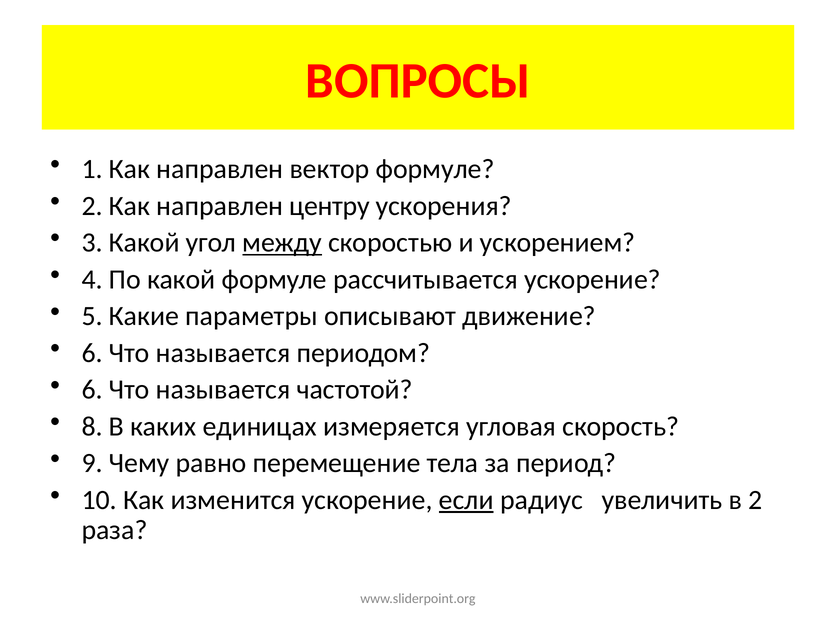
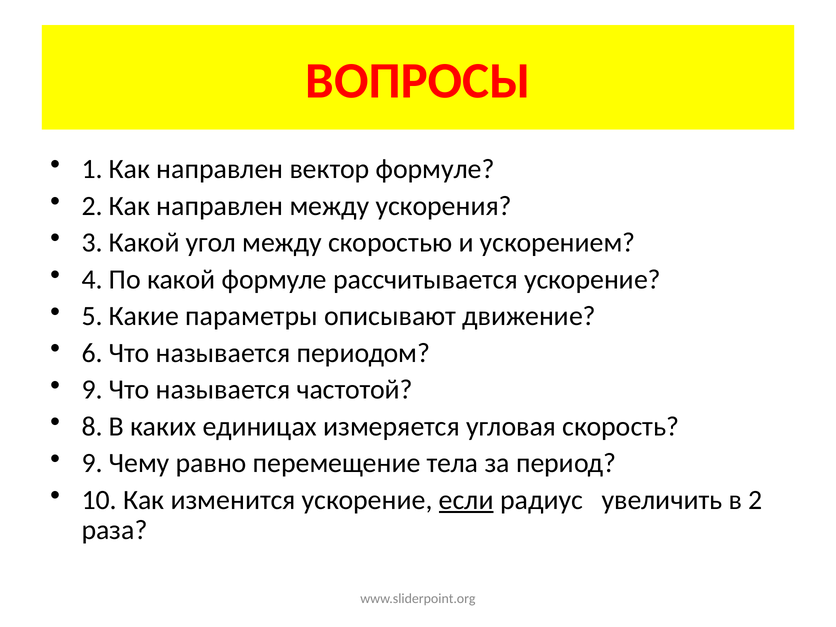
направлен центру: центру -> между (330, 206)
между underline: present -> none (282, 243)
6: 6 -> 9 (92, 390)
